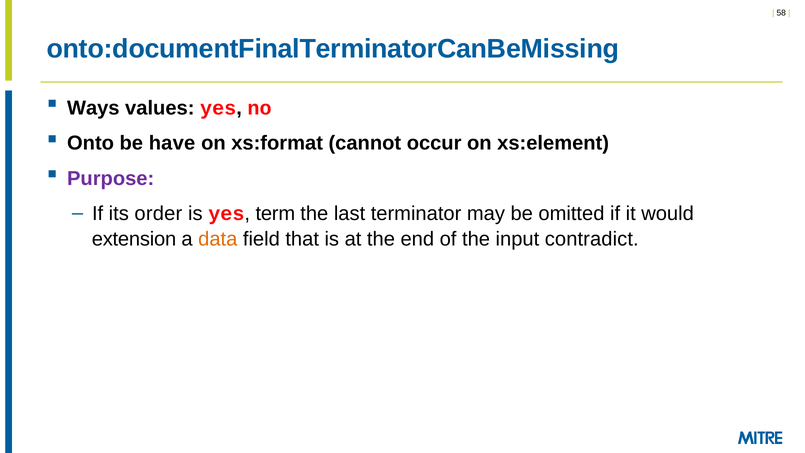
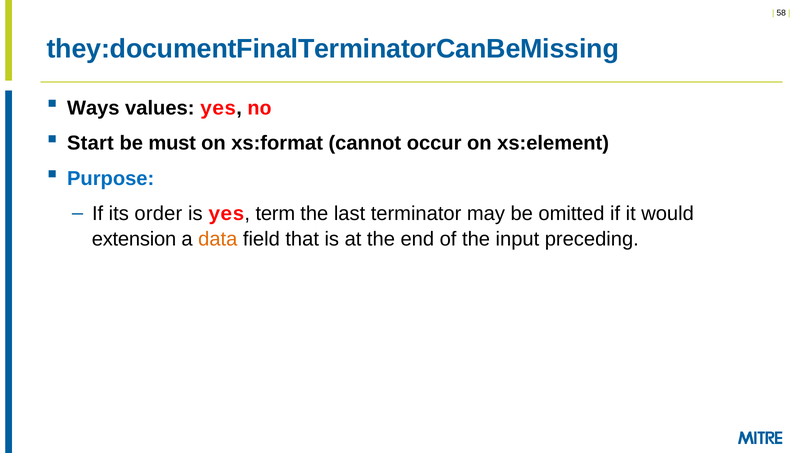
onto:documentFinalTerminatorCanBeMissing: onto:documentFinalTerminatorCanBeMissing -> they:documentFinalTerminatorCanBeMissing (333, 49)
Onto: Onto -> Start (90, 143)
have: have -> must (172, 143)
Purpose colour: purple -> blue (111, 178)
contradict: contradict -> preceding (592, 239)
